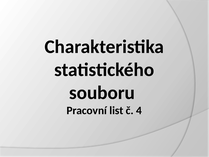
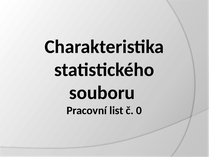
4: 4 -> 0 (139, 110)
